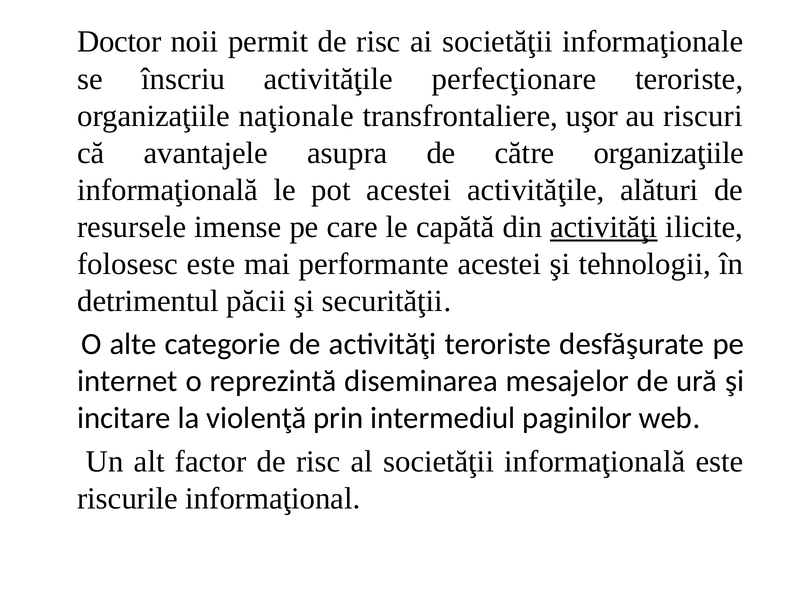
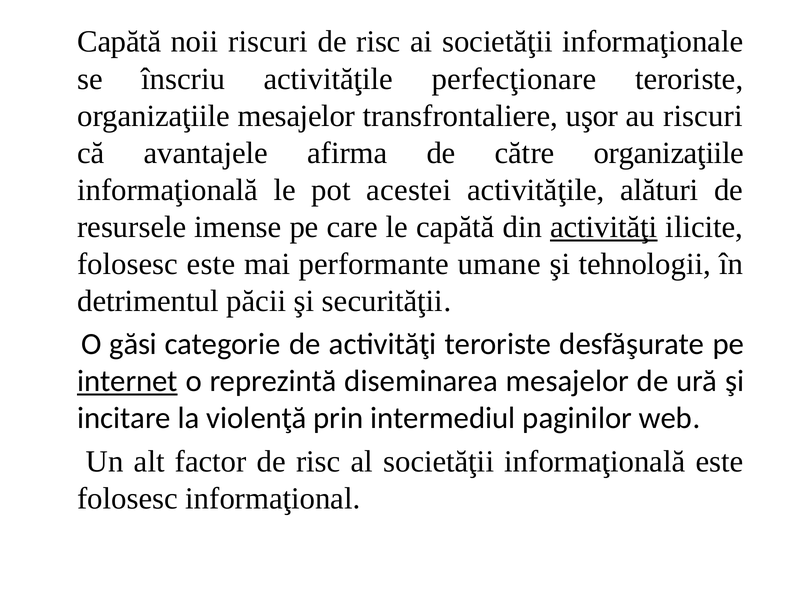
Doctor: Doctor -> Capătă (119, 41)
noii permit: permit -> riscuri (268, 41)
organizaţiile naţionale: naţionale -> mesajelor (296, 116)
asupra: asupra -> afirma (347, 153)
performante acestei: acestei -> umane (499, 264)
alte: alte -> găsi (133, 344)
internet underline: none -> present (128, 381)
riscurile: riscurile -> folosesc (128, 498)
